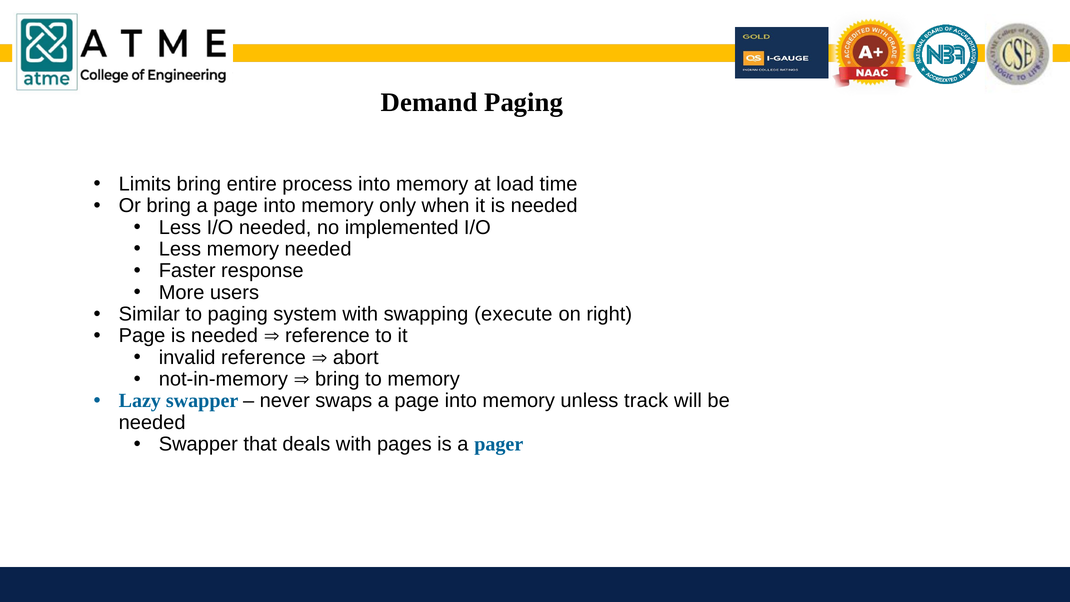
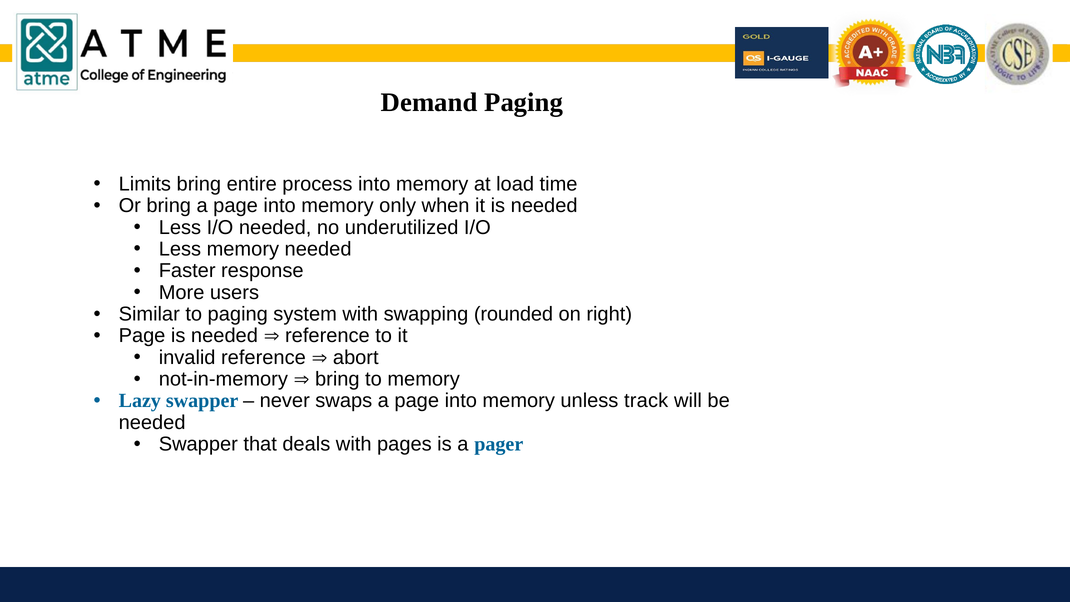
implemented: implemented -> underutilized (402, 227)
execute: execute -> rounded (514, 314)
